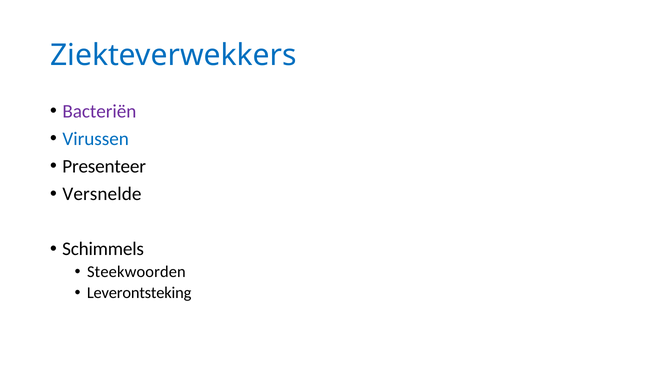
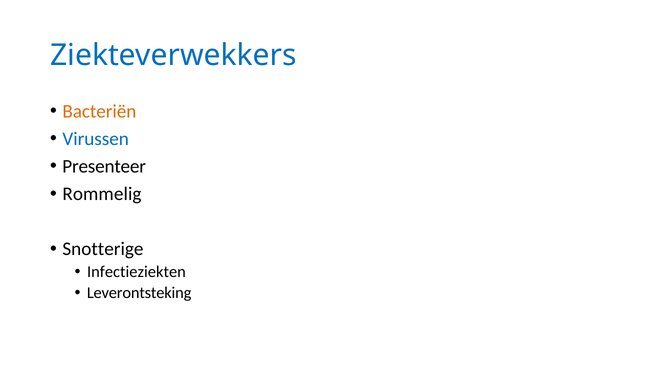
Bacteriën colour: purple -> orange (99, 111)
Versnelde: Versnelde -> Rommelig (102, 194)
Schimmels: Schimmels -> Snotterige (103, 249)
Steekwoorden: Steekwoorden -> Infectieziekten (136, 271)
